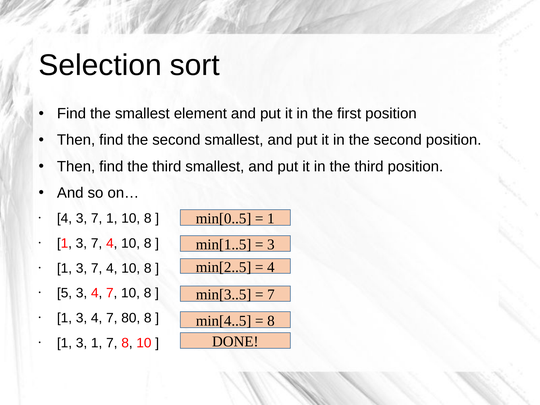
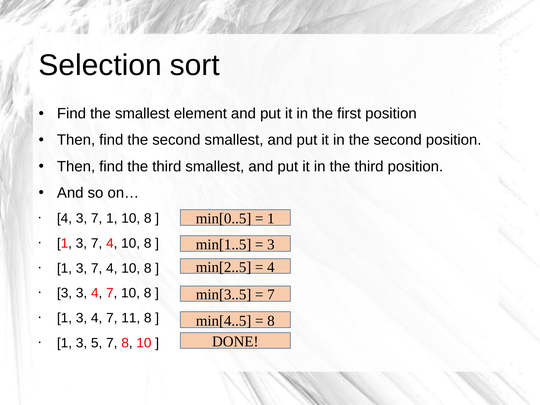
5: 5 -> 3 (65, 293)
80: 80 -> 11 (131, 318)
3 1: 1 -> 5 (97, 343)
